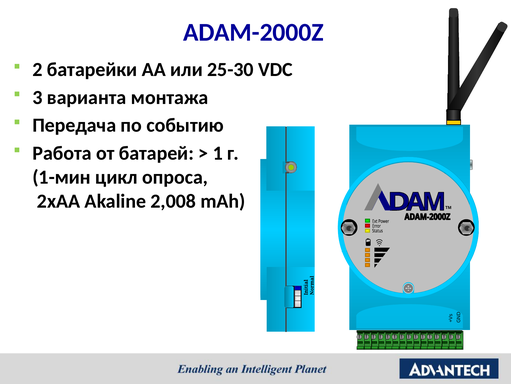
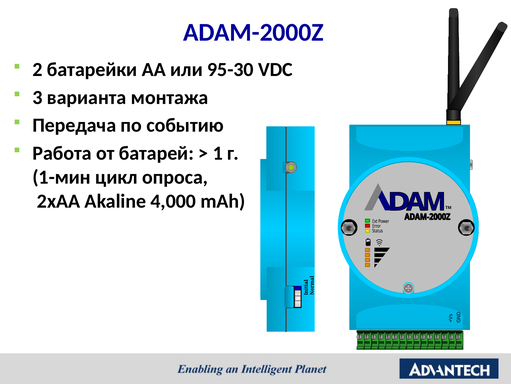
25-30: 25-30 -> 95-30 (230, 69)
2,008: 2,008 -> 4,000 (173, 201)
